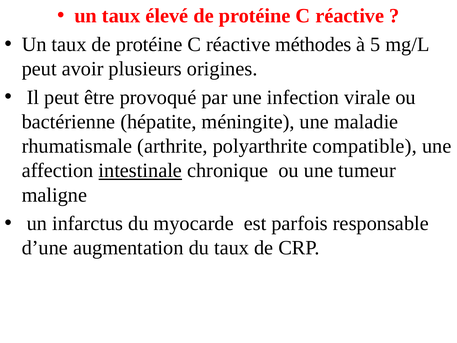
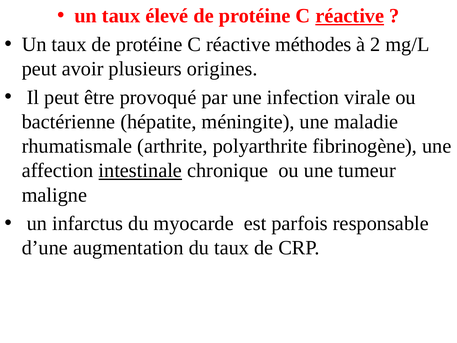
réactive underline: none -> present (350, 16)
5: 5 -> 2 (375, 44)
compatible: compatible -> fibrinogène (365, 146)
